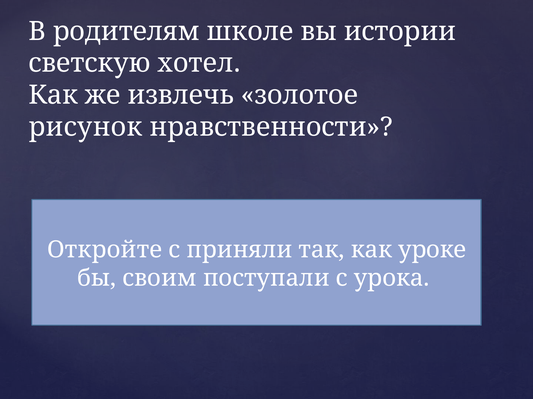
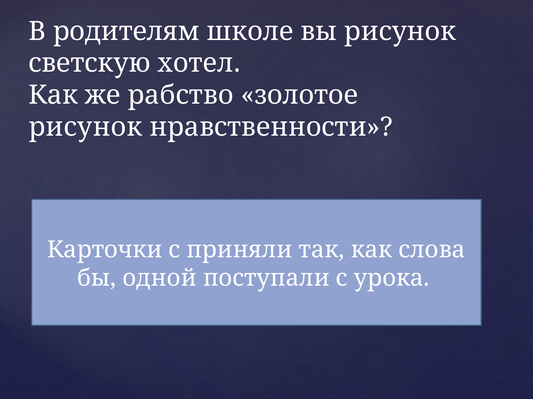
вы истории: истории -> рисунок (400, 31)
извлечь: извлечь -> рабство (181, 95)
Откройте: Откройте -> Карточки (105, 250)
уроке: уроке -> слова (432, 250)
своим: своим -> одной (160, 279)
